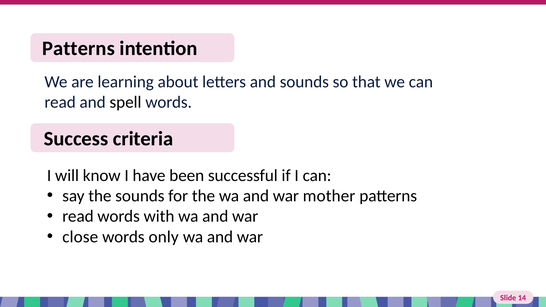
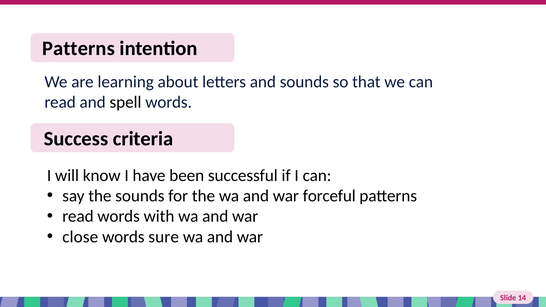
mother: mother -> forceful (329, 196)
only: only -> sure (164, 237)
